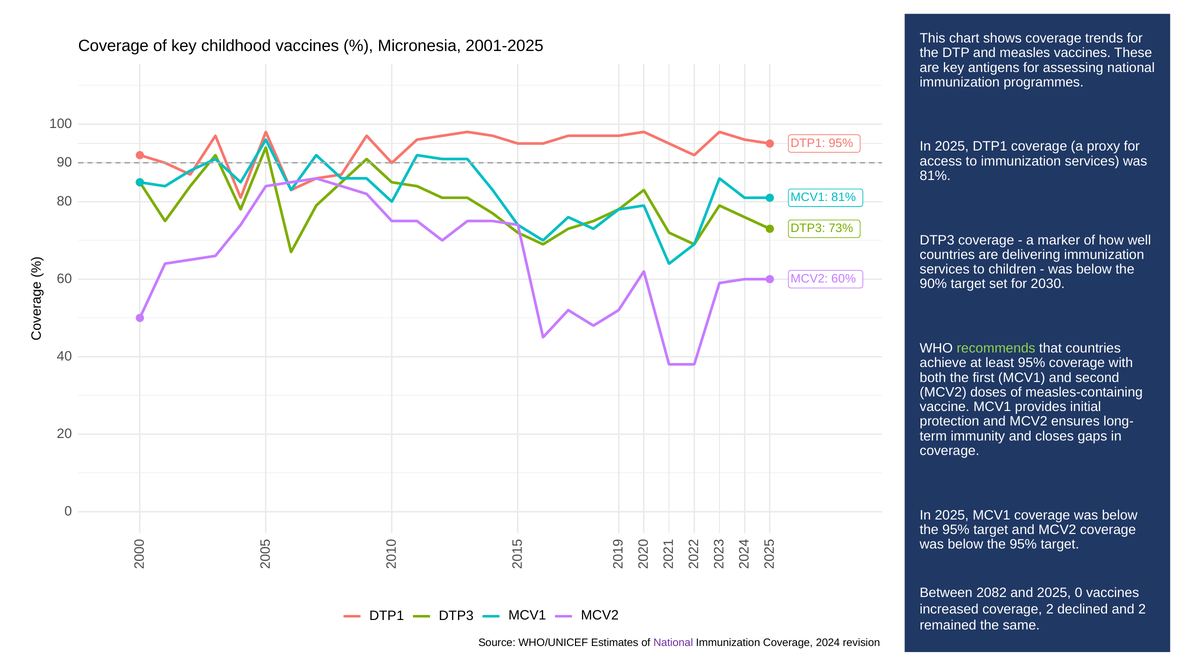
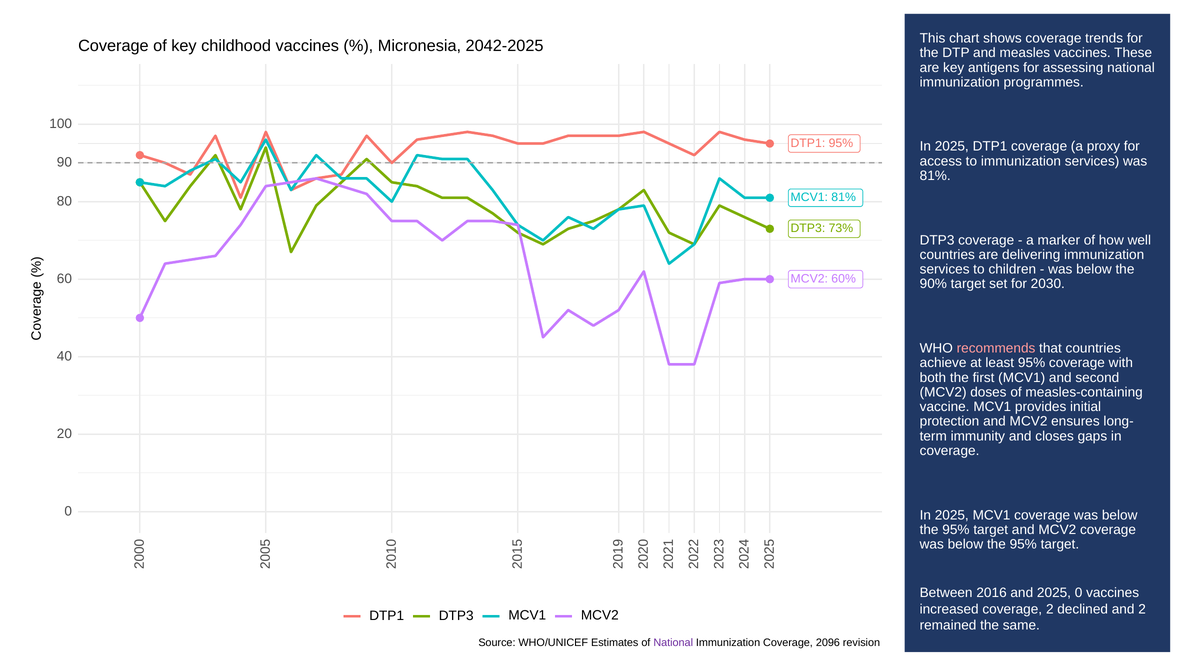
2001-2025: 2001-2025 -> 2042-2025 (505, 46)
recommends colour: light green -> pink (996, 349)
2082: 2082 -> 2016 (992, 593)
2024: 2024 -> 2096 (828, 643)
